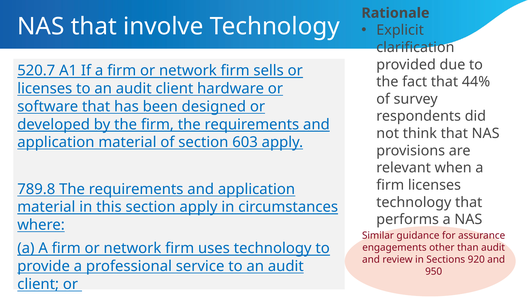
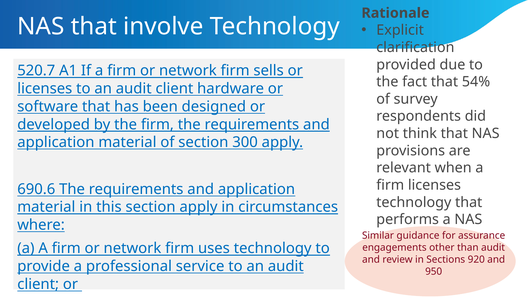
44%: 44% -> 54% (476, 82)
603: 603 -> 300 (245, 142)
789.8: 789.8 -> 690.6 (36, 189)
